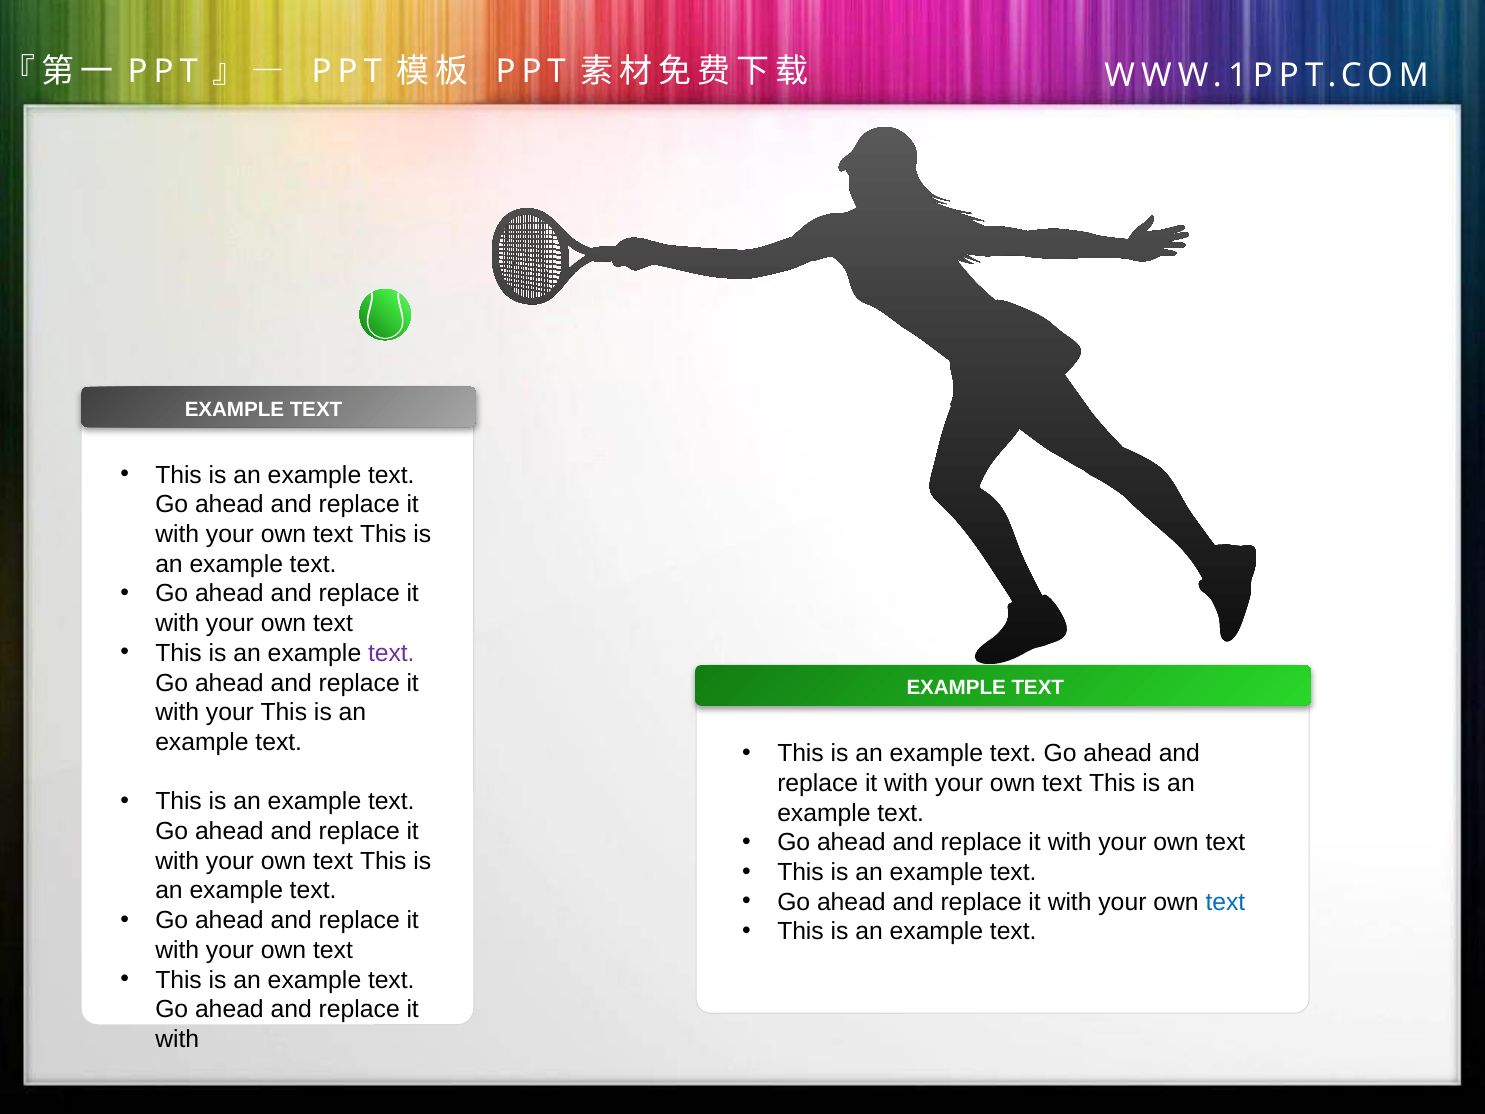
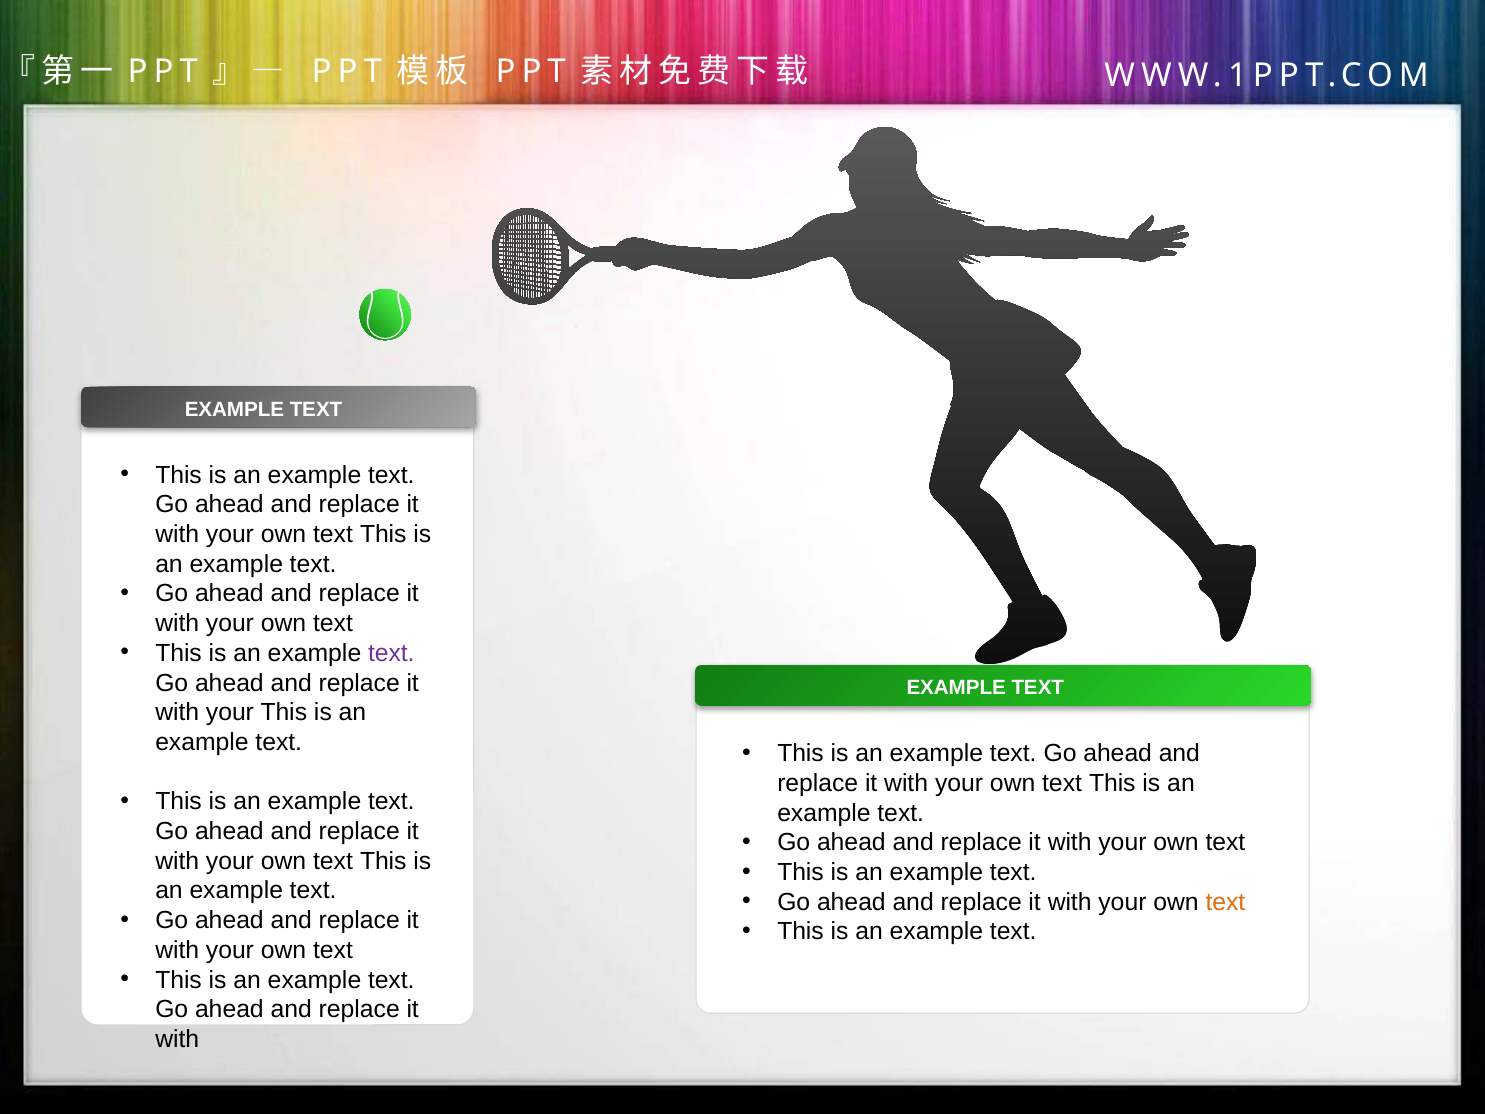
text colour: blue -> orange (1225, 902)
